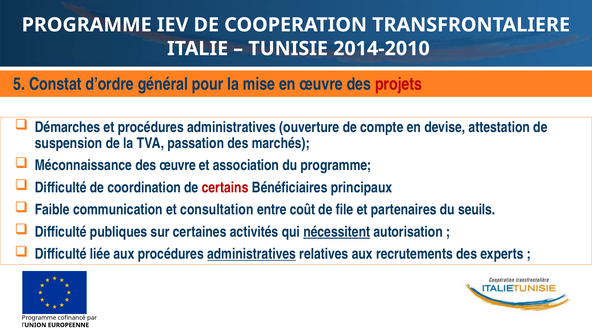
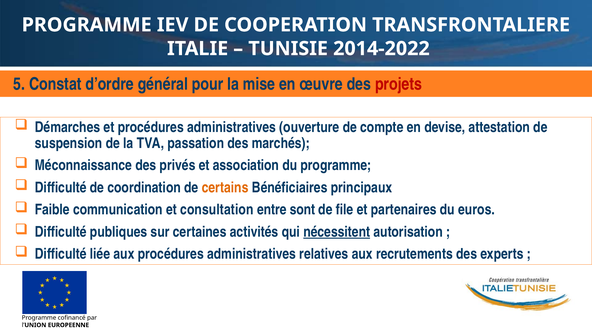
2014-2010: 2014-2010 -> 2014-2022 (381, 49)
des œuvre: œuvre -> privés (178, 165)
certains colour: red -> orange (225, 188)
coût: coût -> sont (303, 210)
seuils: seuils -> euros (477, 210)
administratives underline: present -> none (252, 254)
